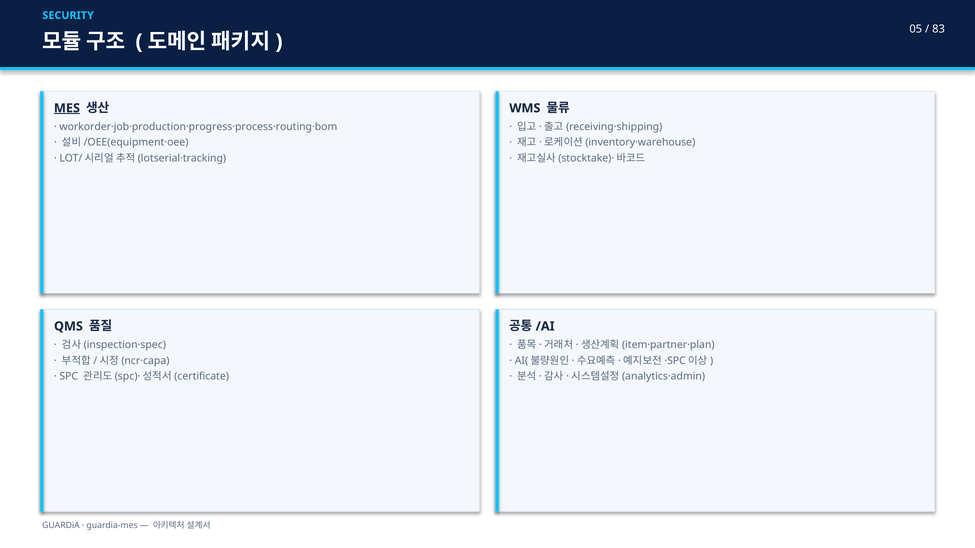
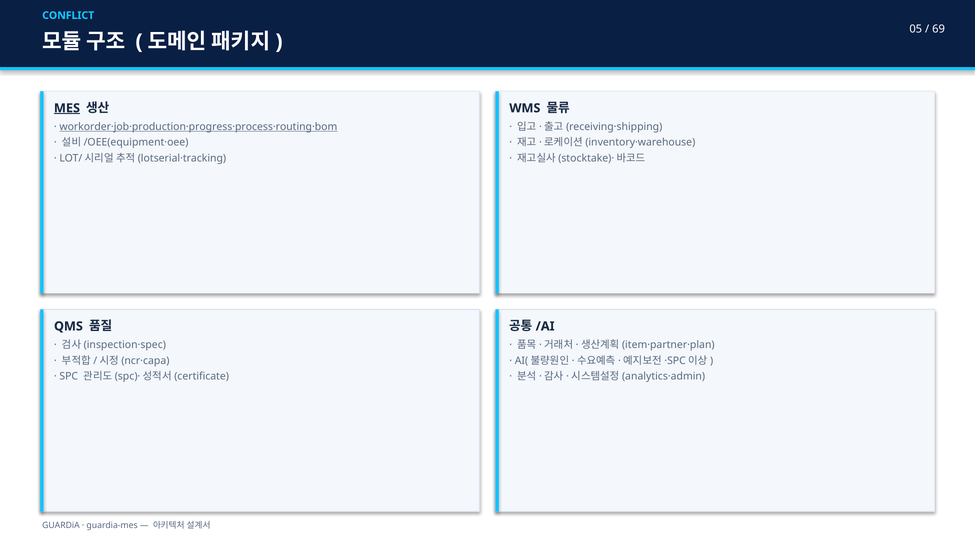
SECURITY: SECURITY -> CONFLICT (68, 15)
83: 83 -> 69 (939, 29)
workorder·job·production·progress·process·routing·bom underline: none -> present (198, 127)
